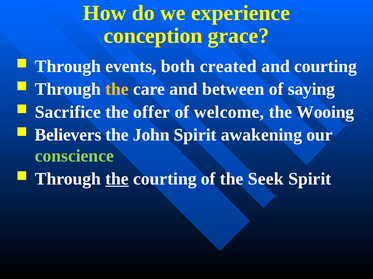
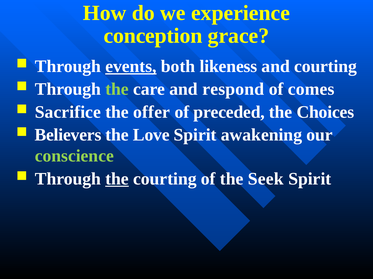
events underline: none -> present (131, 67)
created: created -> likeness (228, 67)
the colour: yellow -> light green (117, 89)
between: between -> respond (233, 89)
saying: saying -> comes (311, 89)
welcome: welcome -> preceded (229, 112)
Wooing: Wooing -> Choices (325, 112)
John: John -> Love (151, 135)
